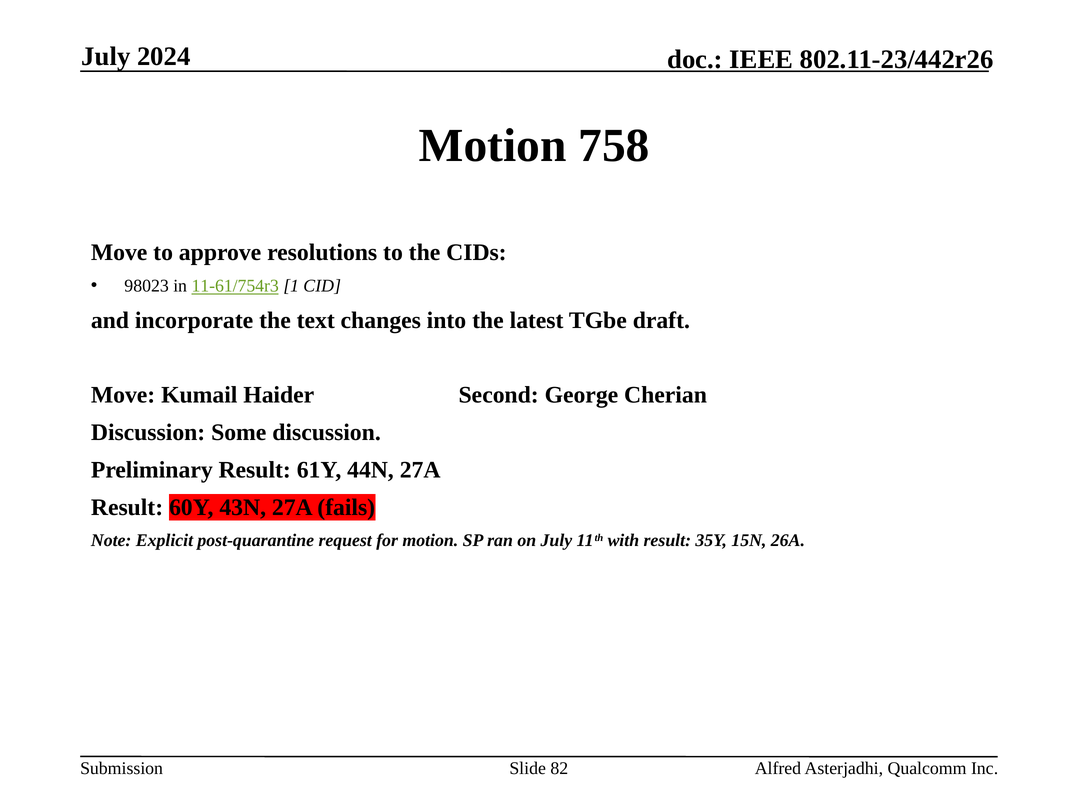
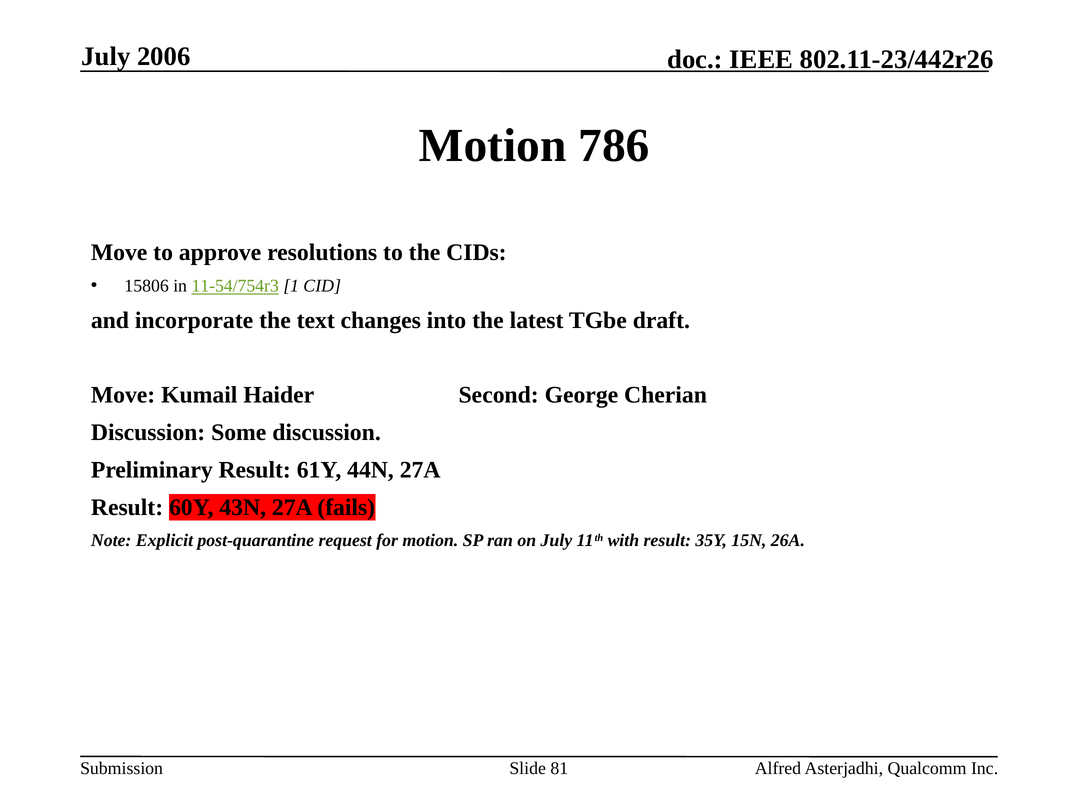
2024: 2024 -> 2006 (164, 57)
758: 758 -> 786 (614, 146)
98023: 98023 -> 15806 (147, 286)
11-61/754r3: 11-61/754r3 -> 11-54/754r3 (235, 286)
82: 82 -> 81 (559, 769)
